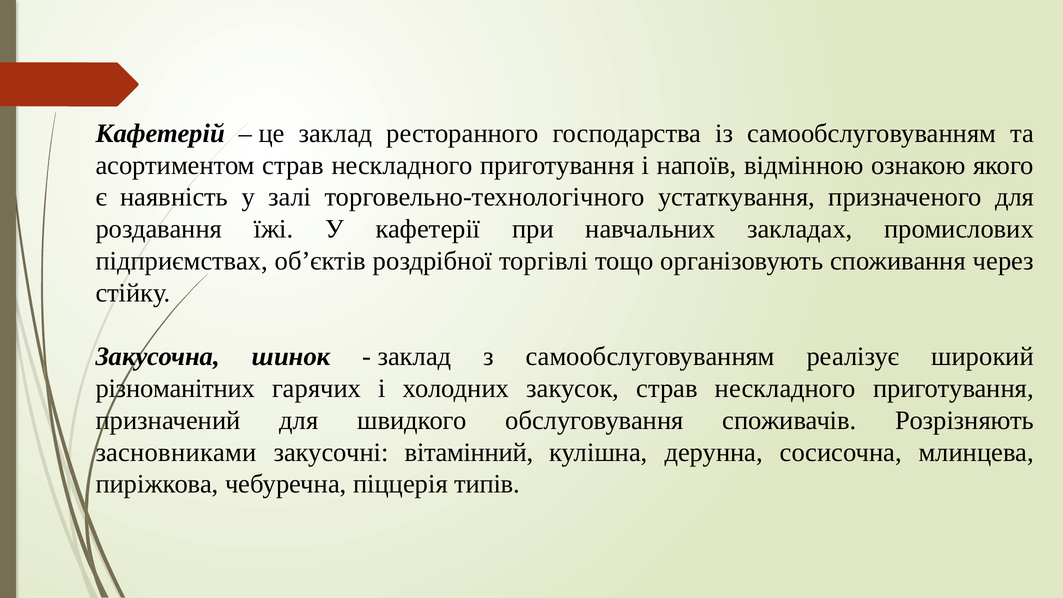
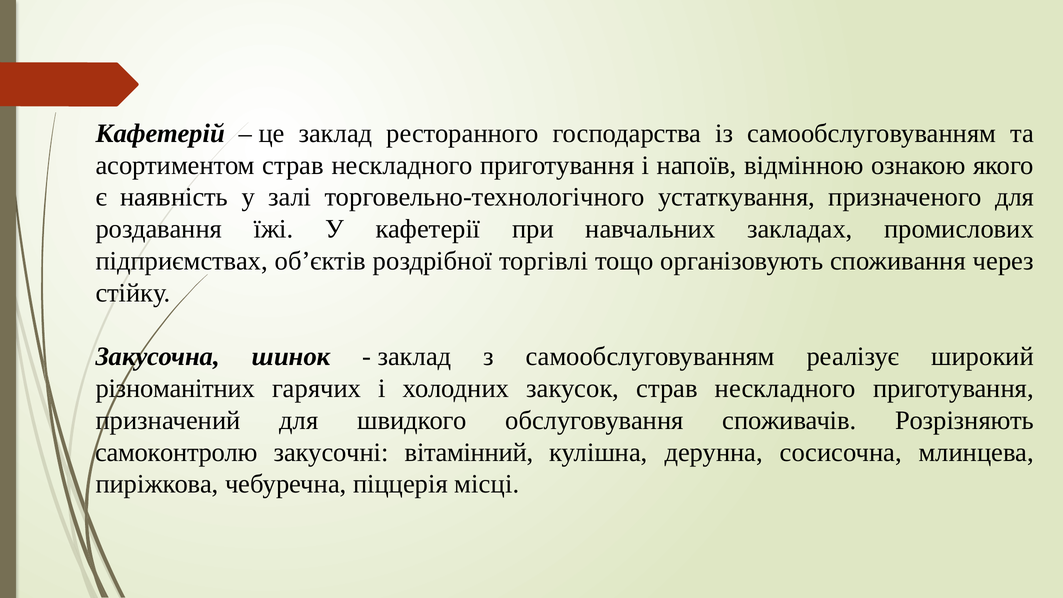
засновниками: засновниками -> самоконтролю (176, 452)
типів: типів -> місці (487, 484)
